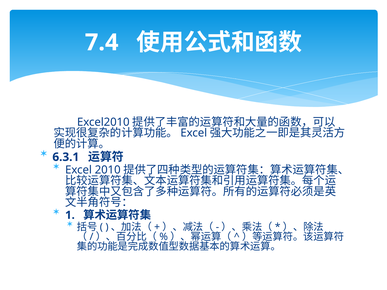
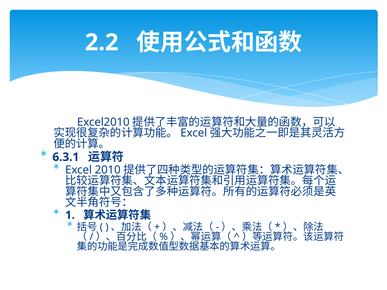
7.4: 7.4 -> 2.2 (102, 42)
